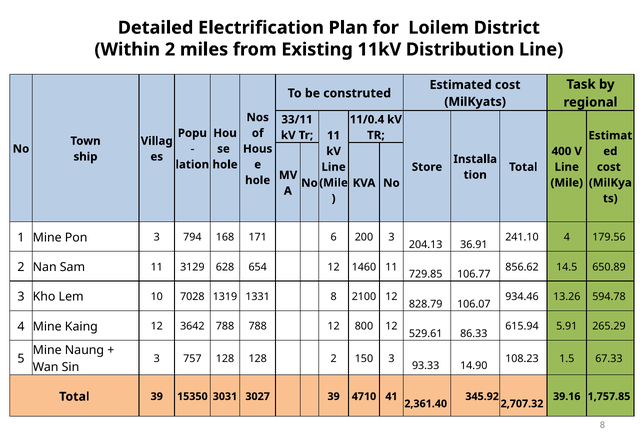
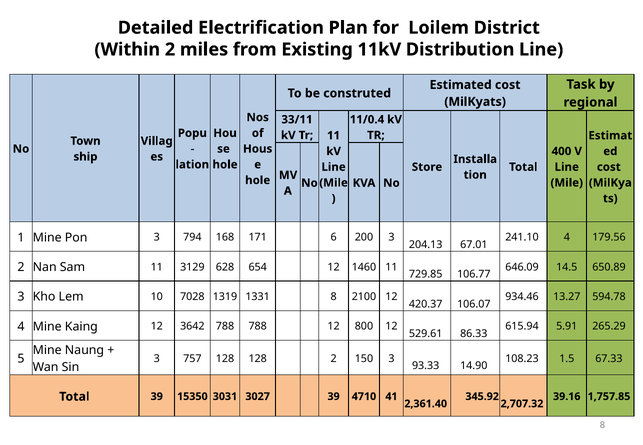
36.91: 36.91 -> 67.01 (474, 245)
856.62: 856.62 -> 646.09 (522, 267)
13.26: 13.26 -> 13.27 (567, 297)
828.79: 828.79 -> 420.37 (426, 304)
